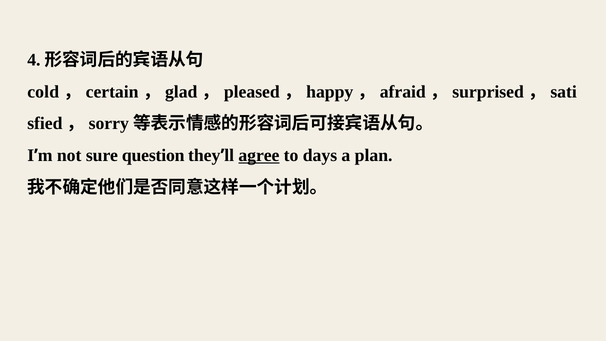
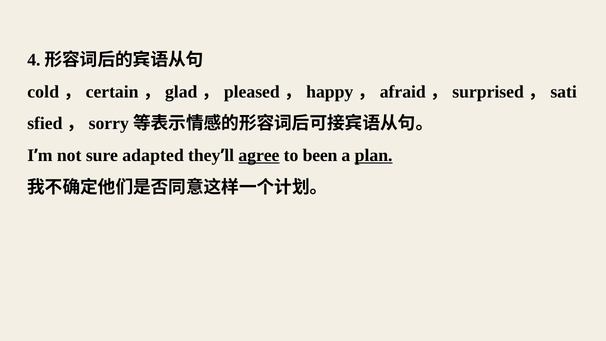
question: question -> adapted (153, 155)
days: days -> been (320, 155)
plan underline: none -> present (374, 155)
